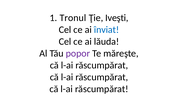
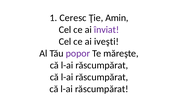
Tronul: Tronul -> Ceresc (73, 18)
Iveşti: Iveşti -> Amin (117, 18)
înviat colour: blue -> purple (107, 30)
lăuda: lăuda -> iveşti (106, 42)
